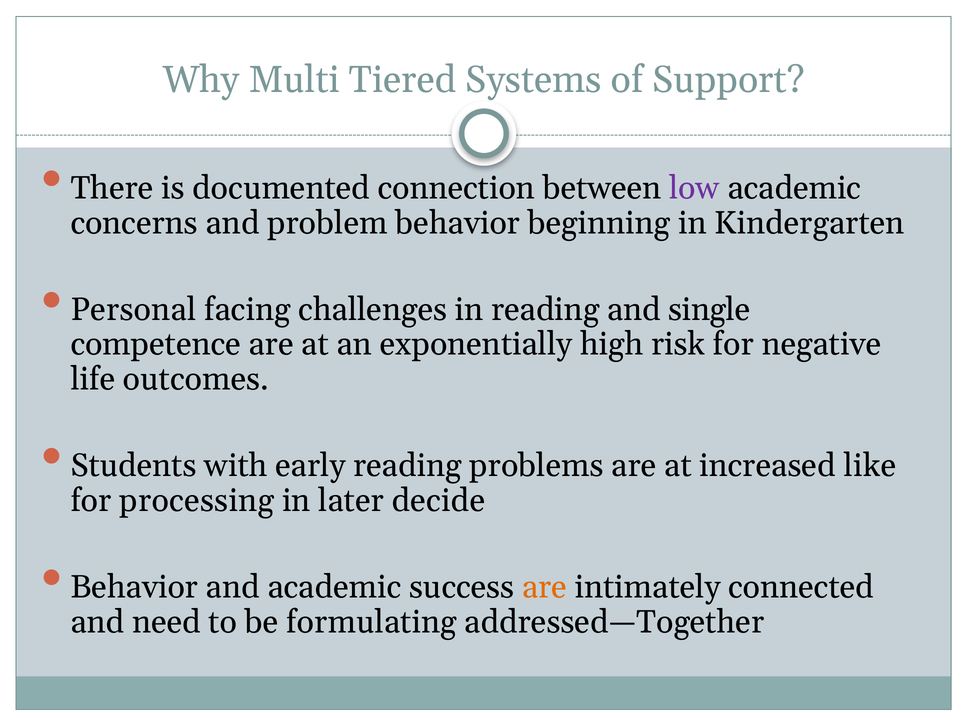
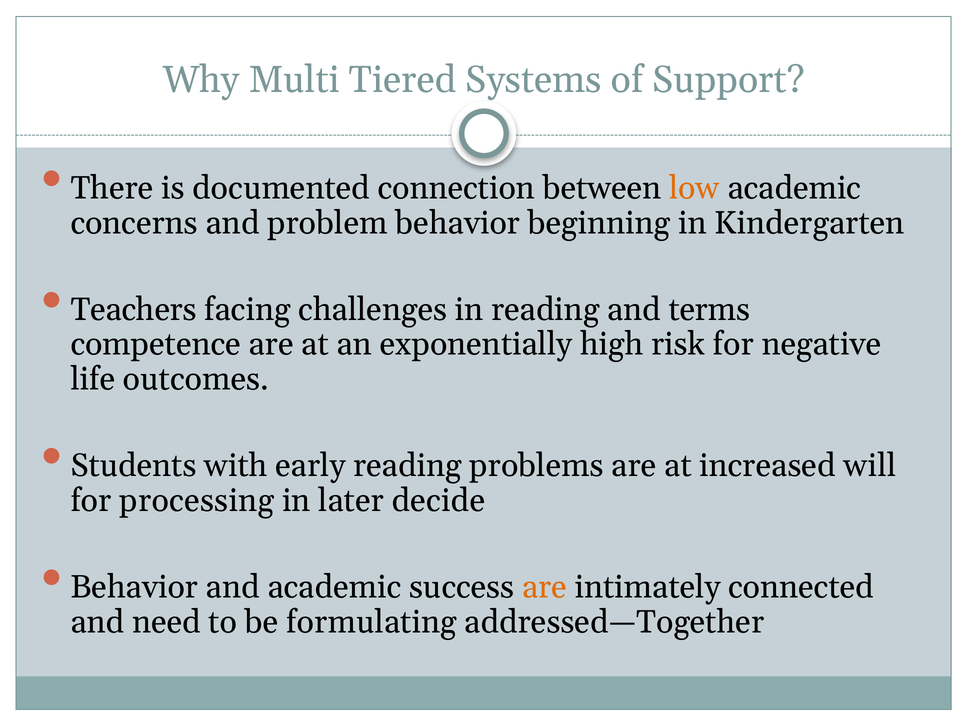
low colour: purple -> orange (694, 188)
Personal: Personal -> Teachers (134, 309)
single: single -> terms (709, 309)
like: like -> will (870, 466)
